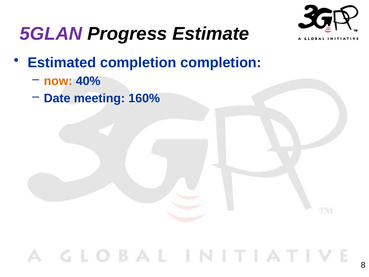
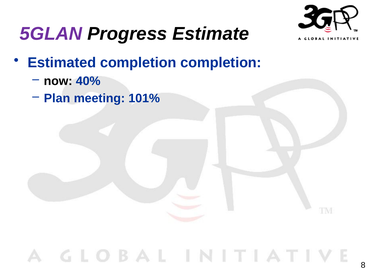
now colour: orange -> black (58, 81)
Date: Date -> Plan (57, 98)
160%: 160% -> 101% (144, 98)
